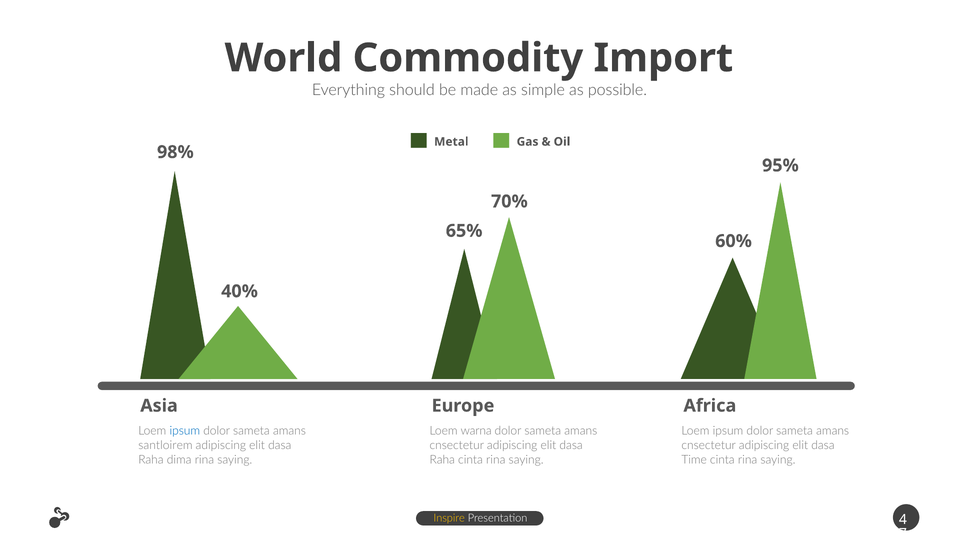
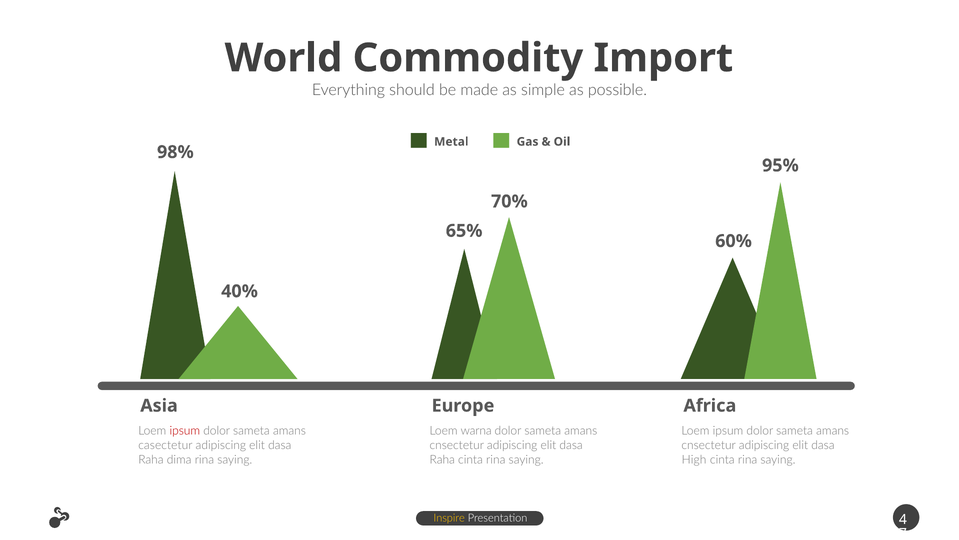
ipsum colour: blue -> red (185, 430)
santloirem: santloirem -> casectetur (165, 445)
Time: Time -> High (694, 459)
